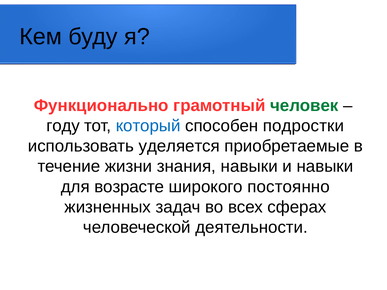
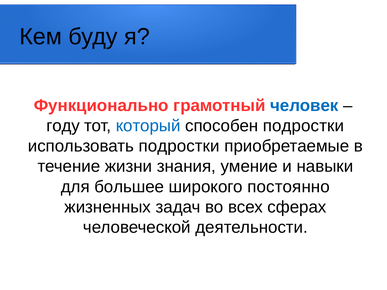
человек colour: green -> blue (304, 106)
использовать уделяется: уделяется -> подростки (179, 146)
знания навыки: навыки -> умение (249, 167)
возрасте: возрасте -> большее (129, 187)
